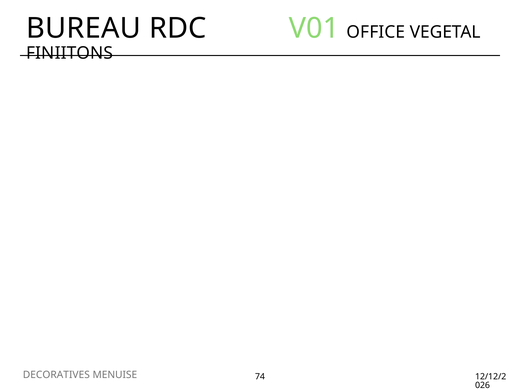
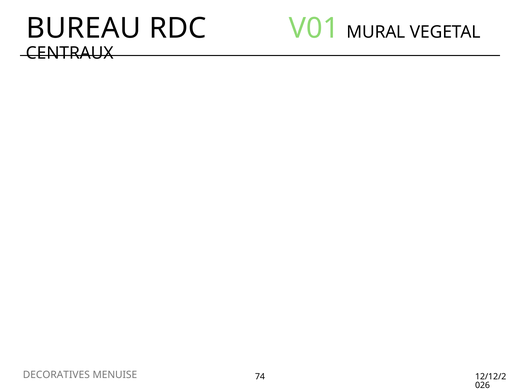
OFFICE: OFFICE -> MURAL (376, 32)
FINIITONS: FINIITONS -> CENTRAUX (70, 53)
